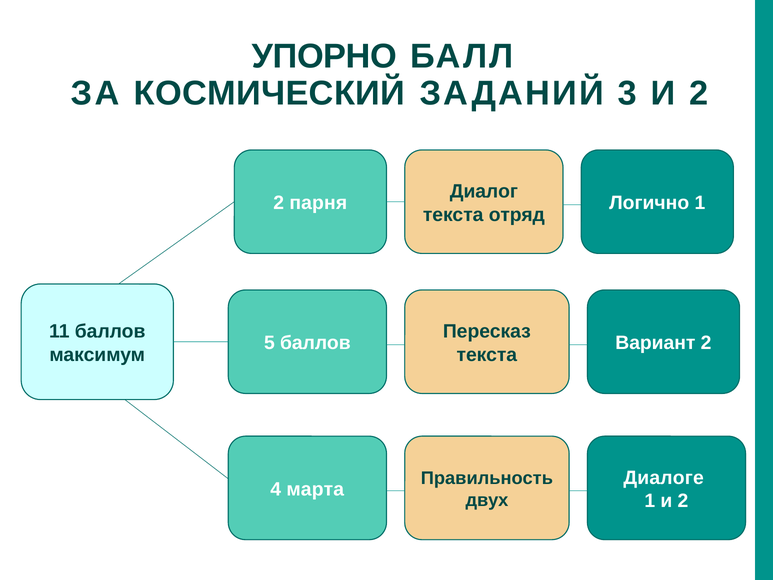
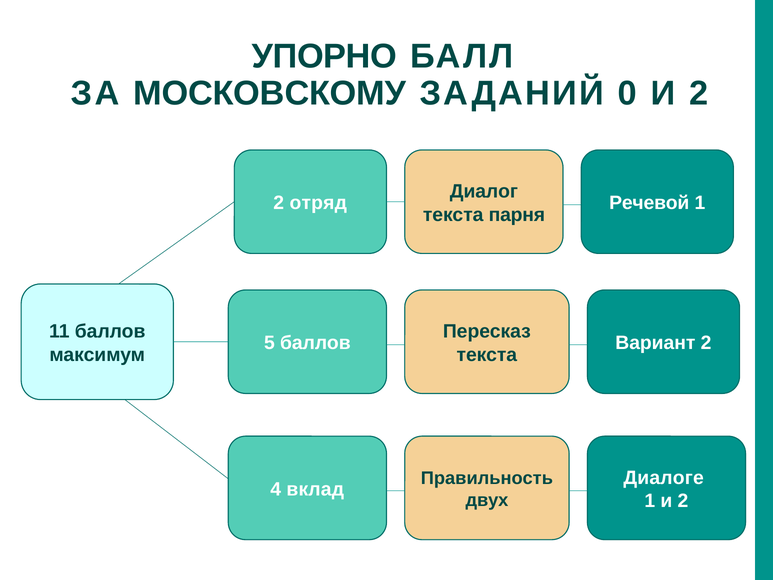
КОСМИЧЕСКИЙ: КОСМИЧЕСКИЙ -> МОСКОВСКОМУ (270, 94)
3: 3 -> 0 (627, 94)
парня: парня -> отряд (318, 203)
Логично: Логично -> Речевой (649, 203)
отряд: отряд -> парня (517, 215)
марта: марта -> вклад (315, 489)
